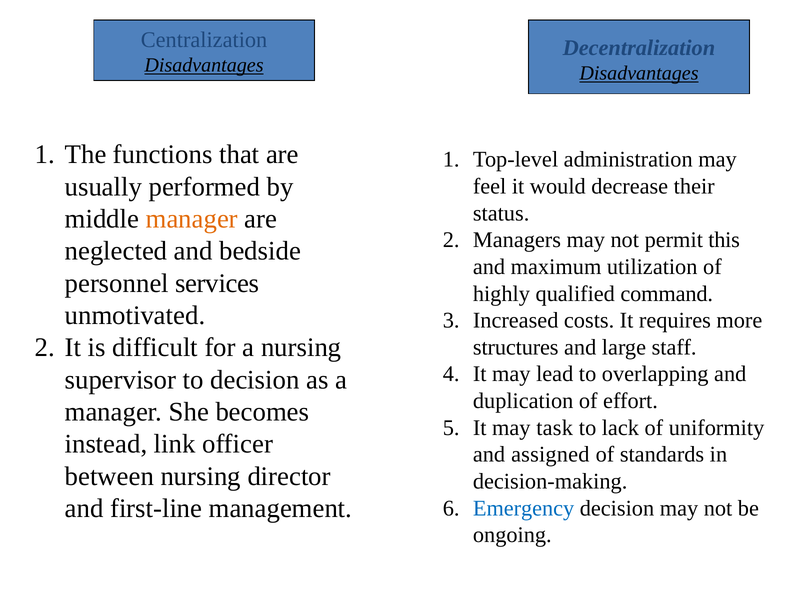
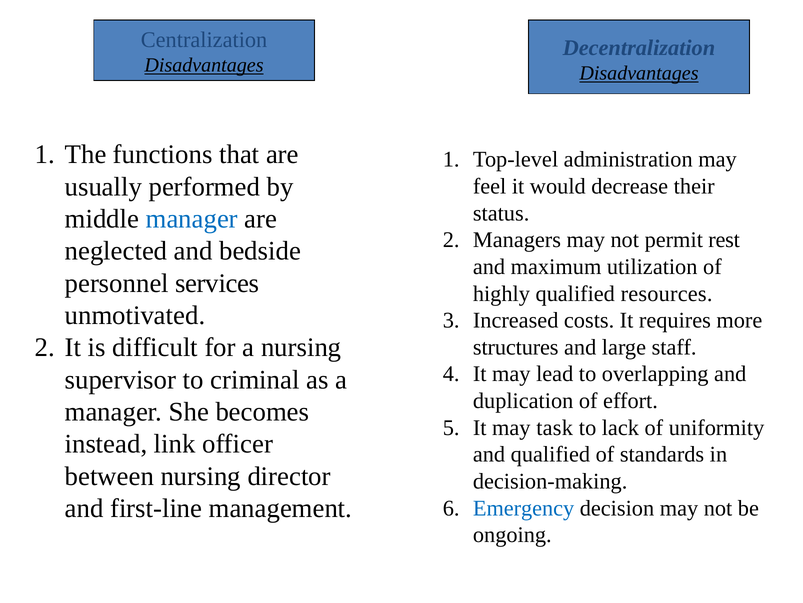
manager colour: orange -> blue (192, 219)
this: this -> rest (724, 240)
command: command -> resources (667, 293)
to decision: decision -> criminal (255, 379)
and assigned: assigned -> qualified (550, 454)
